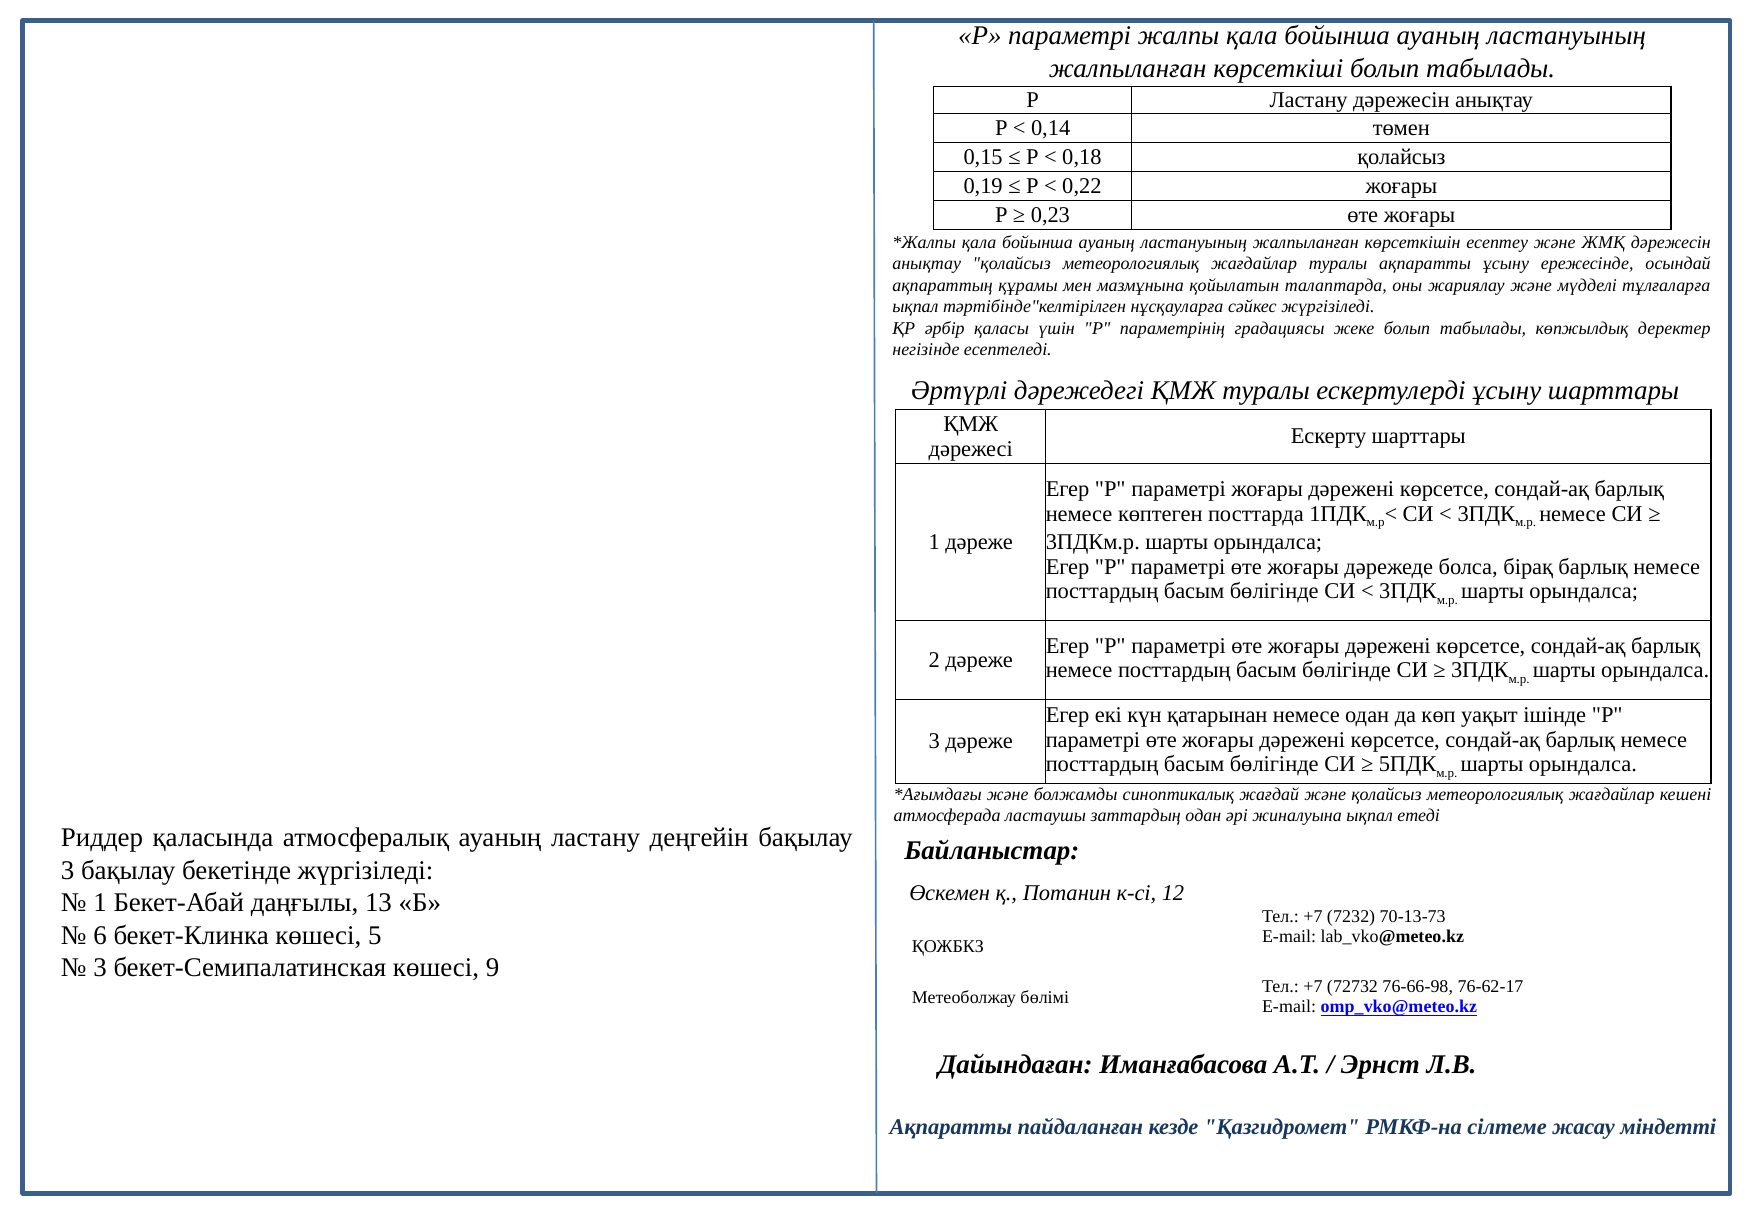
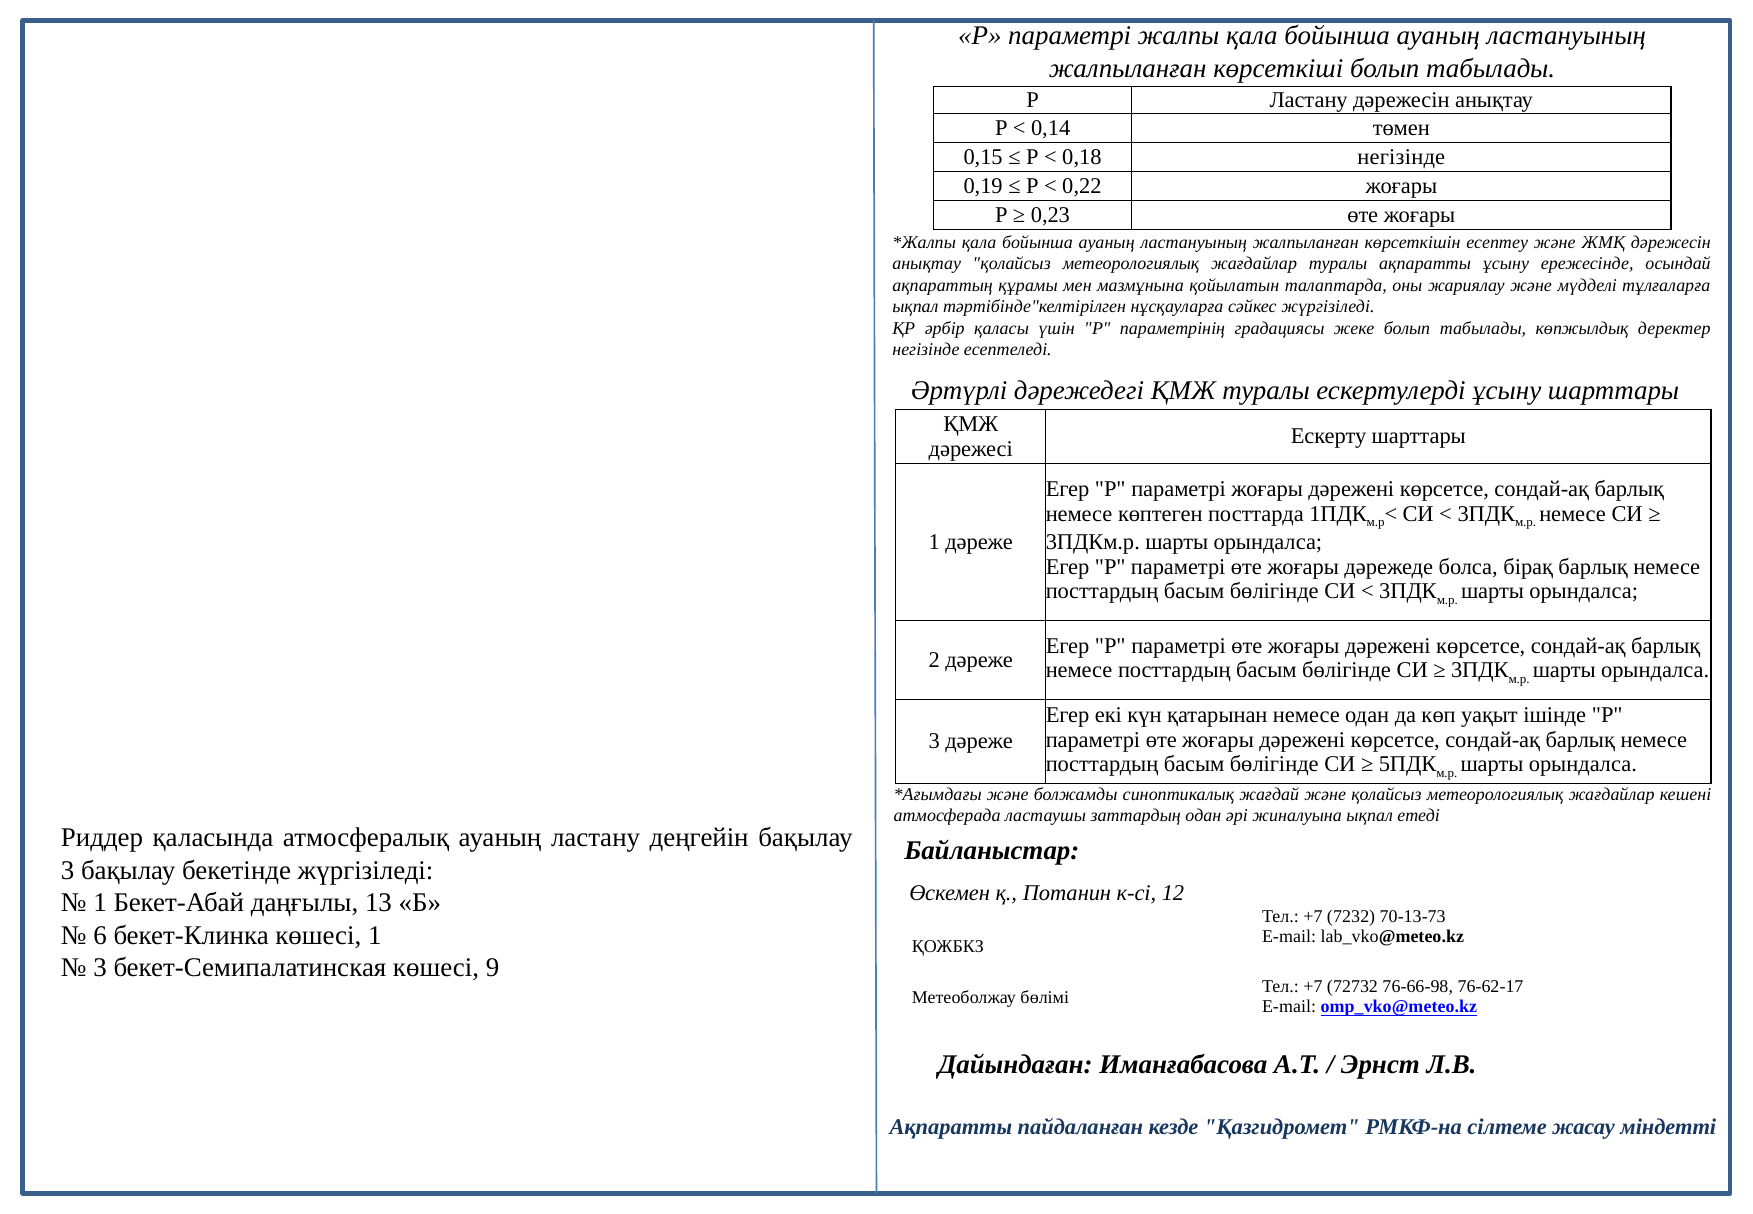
0,18 қолайсыз: қолайсыз -> негізінде (1401, 157)
көшесі 5: 5 -> 1 (375, 935)
